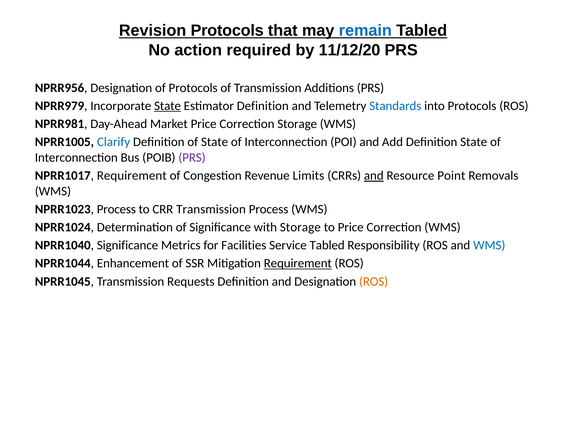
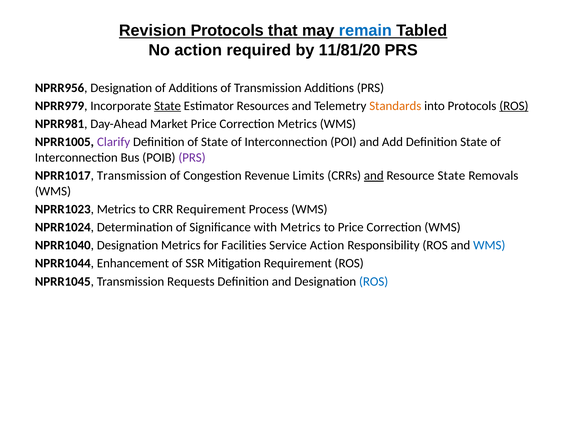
11/12/20: 11/12/20 -> 11/81/20 (350, 50)
of Protocols: Protocols -> Additions (193, 88)
Estimator Definition: Definition -> Resources (263, 106)
Standards colour: blue -> orange (395, 106)
ROS underline: none -> present (514, 106)
Correction Storage: Storage -> Metrics (297, 124)
Clarify colour: blue -> purple (114, 142)
NPRR1017 Requirement: Requirement -> Transmission (132, 175)
Resource Point: Point -> State (451, 175)
NPRR1023 Process: Process -> Metrics (116, 209)
CRR Transmission: Transmission -> Requirement (211, 209)
with Storage: Storage -> Metrics (300, 227)
NPRR1040 Significance: Significance -> Designation (128, 245)
Service Tabled: Tabled -> Action (327, 245)
Requirement underline: present -> none (298, 263)
ROS colour: orange -> blue (374, 281)
